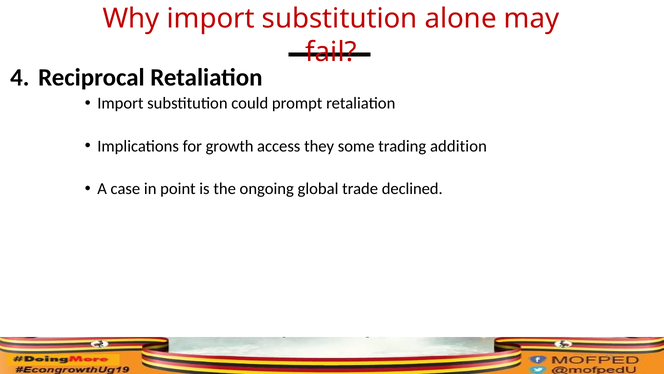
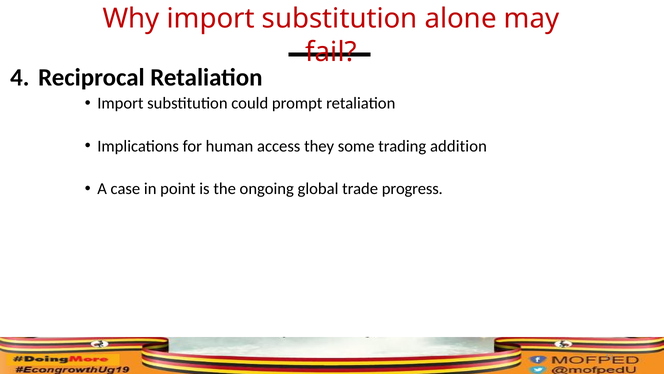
growth: growth -> human (230, 146)
declined: declined -> progress (412, 189)
